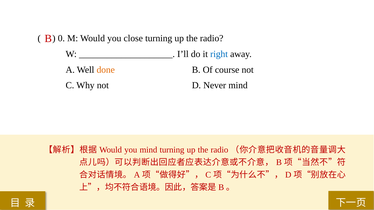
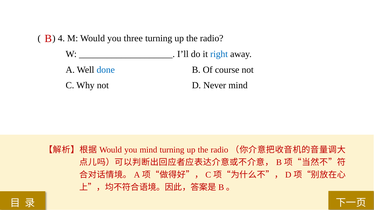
0: 0 -> 4 (61, 38)
close: close -> three (133, 38)
done colour: orange -> blue (106, 70)
